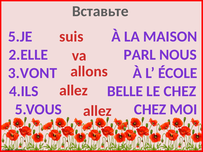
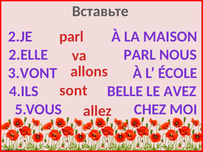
5.JE: 5.JE -> 2.JE (20, 37)
suis: suis -> parl (71, 37)
allez: allez -> sont (73, 91)
LE CHEZ: CHEZ -> AVEZ (180, 91)
